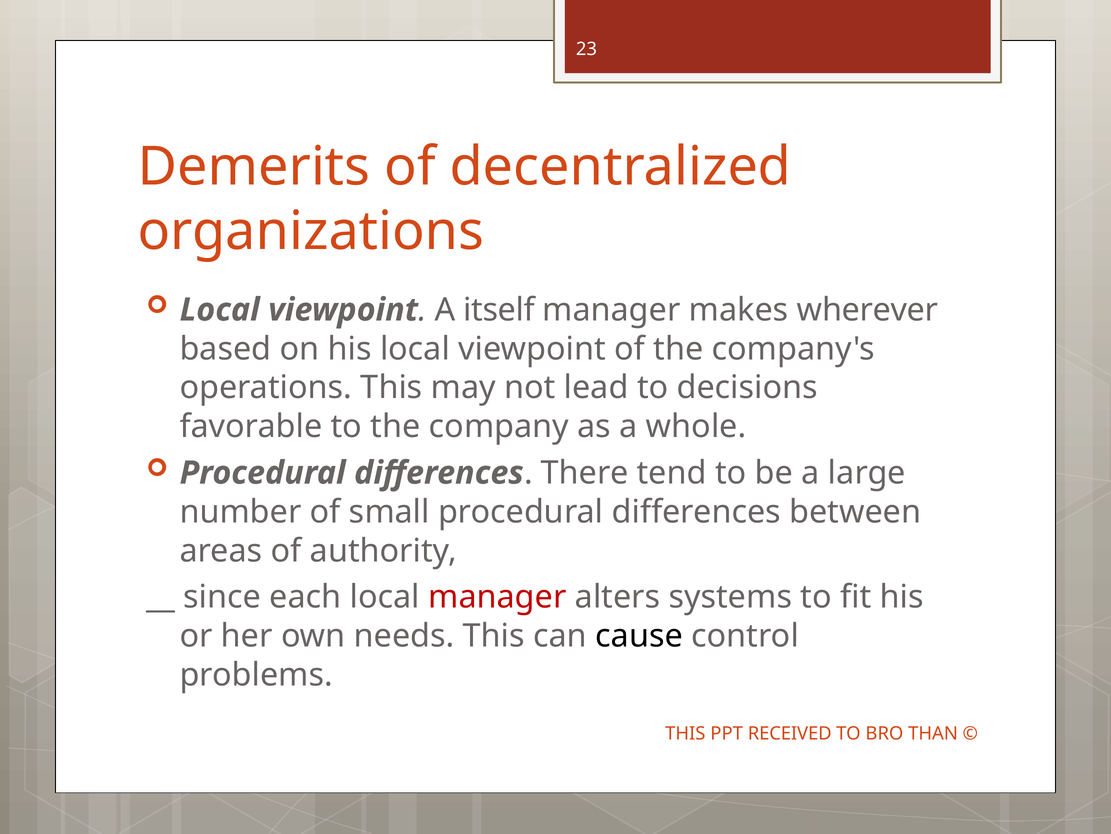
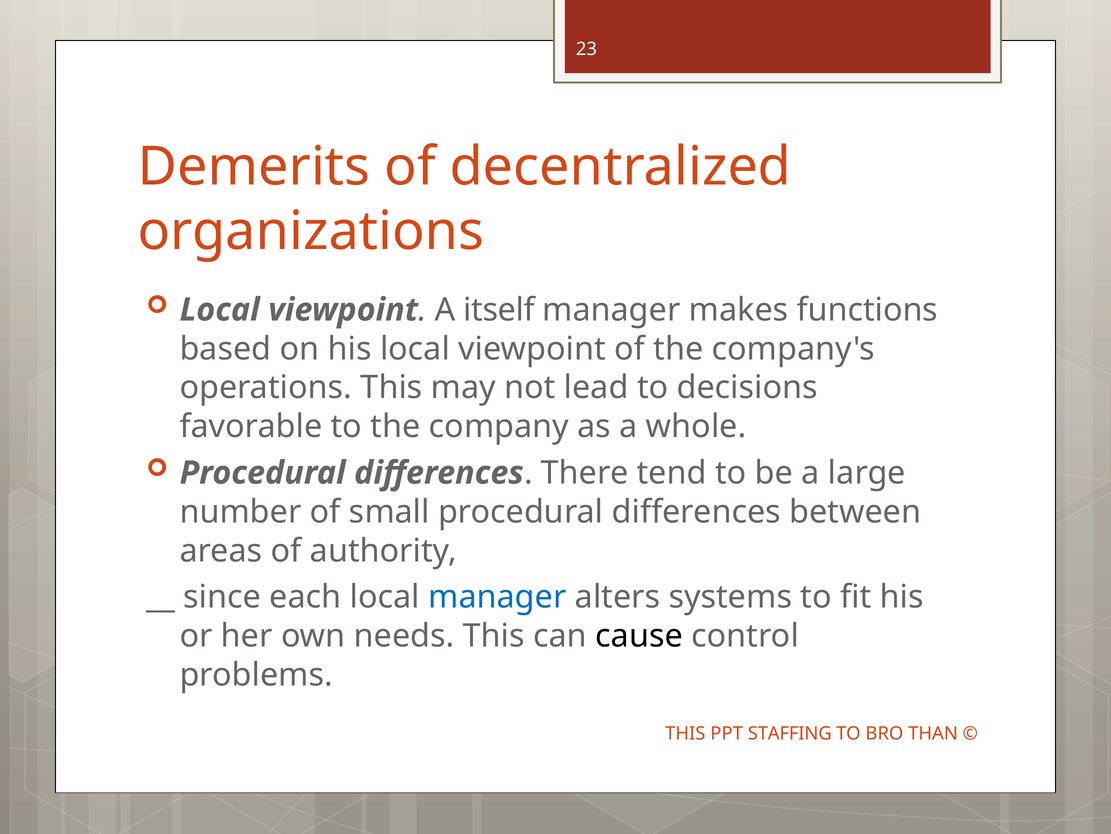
wherever: wherever -> functions (867, 310)
manager colour: red -> blue (497, 597)
RECEIVED: RECEIVED -> STAFFING (790, 733)
